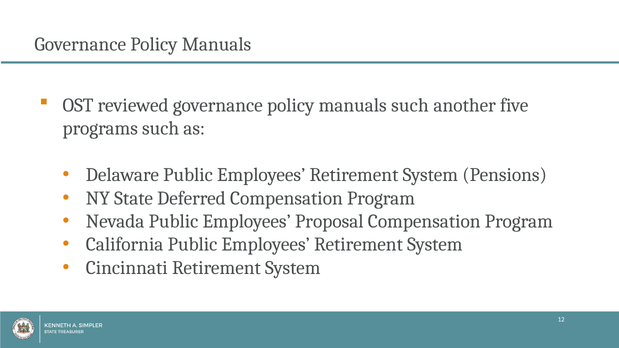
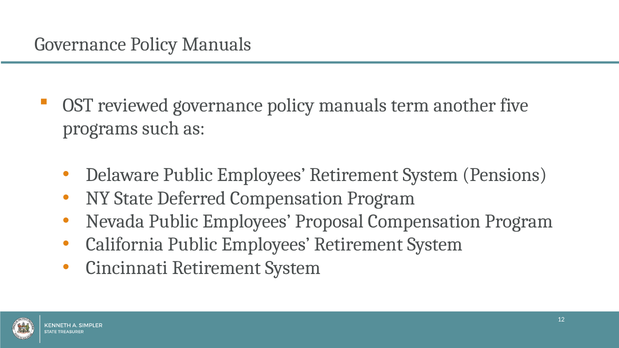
manuals such: such -> term (410, 105)
